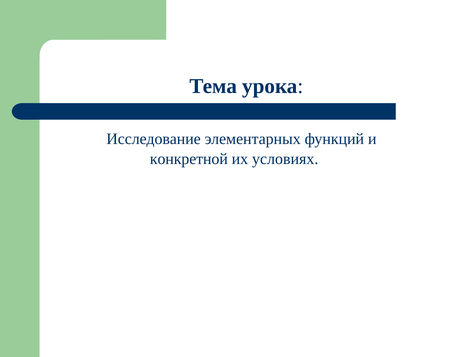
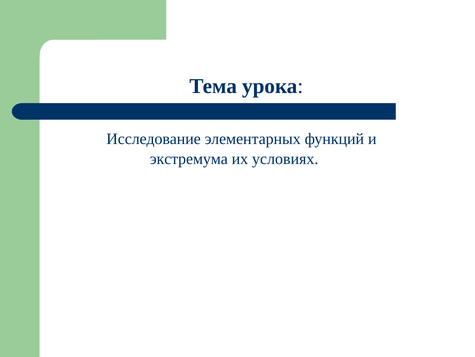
конкретной: конкретной -> экстремума (189, 159)
